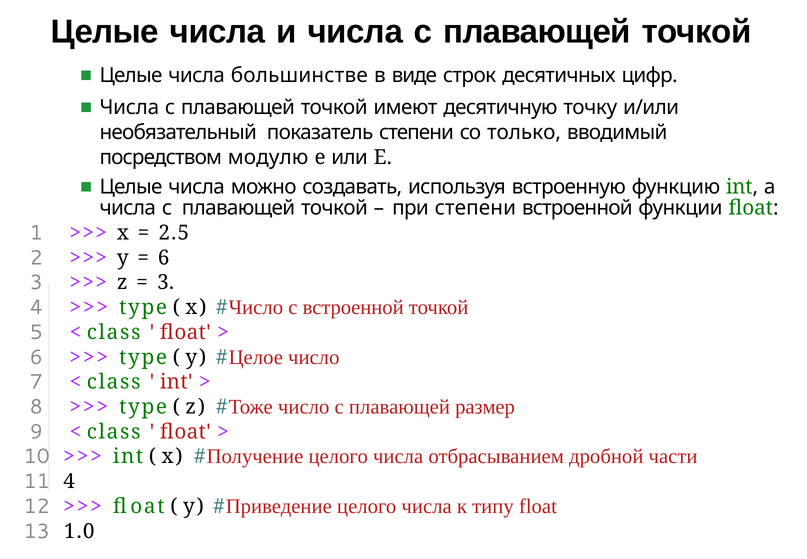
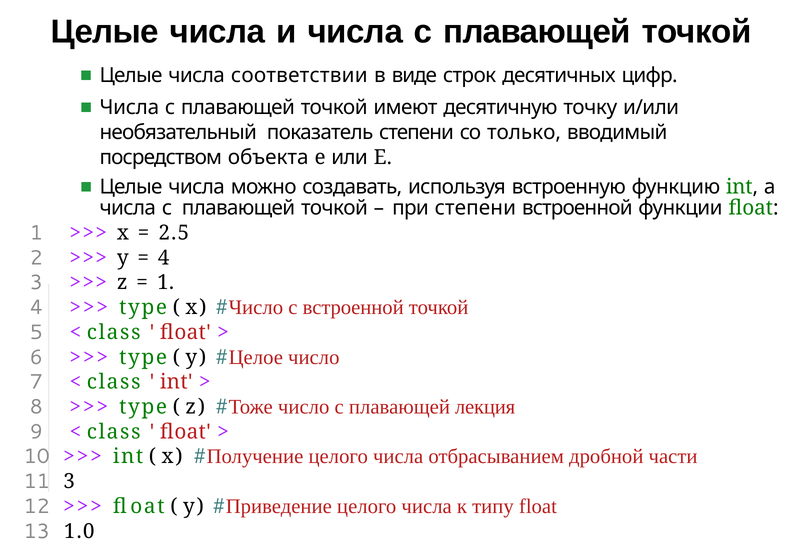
большинстве: большинстве -> соответствии (299, 75)
модулю: модулю -> объекта (268, 157)
6: 6 -> 4 (164, 258)
3: 3 -> 1 (166, 282)
размер: размер -> лекция (485, 407)
11 4: 4 -> 3 (69, 481)
